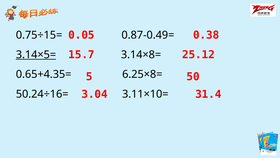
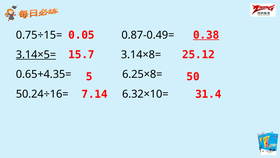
0.38 underline: none -> present (206, 35)
3.04: 3.04 -> 7.14 (95, 94)
3.11×10=: 3.11×10= -> 6.32×10= (145, 94)
